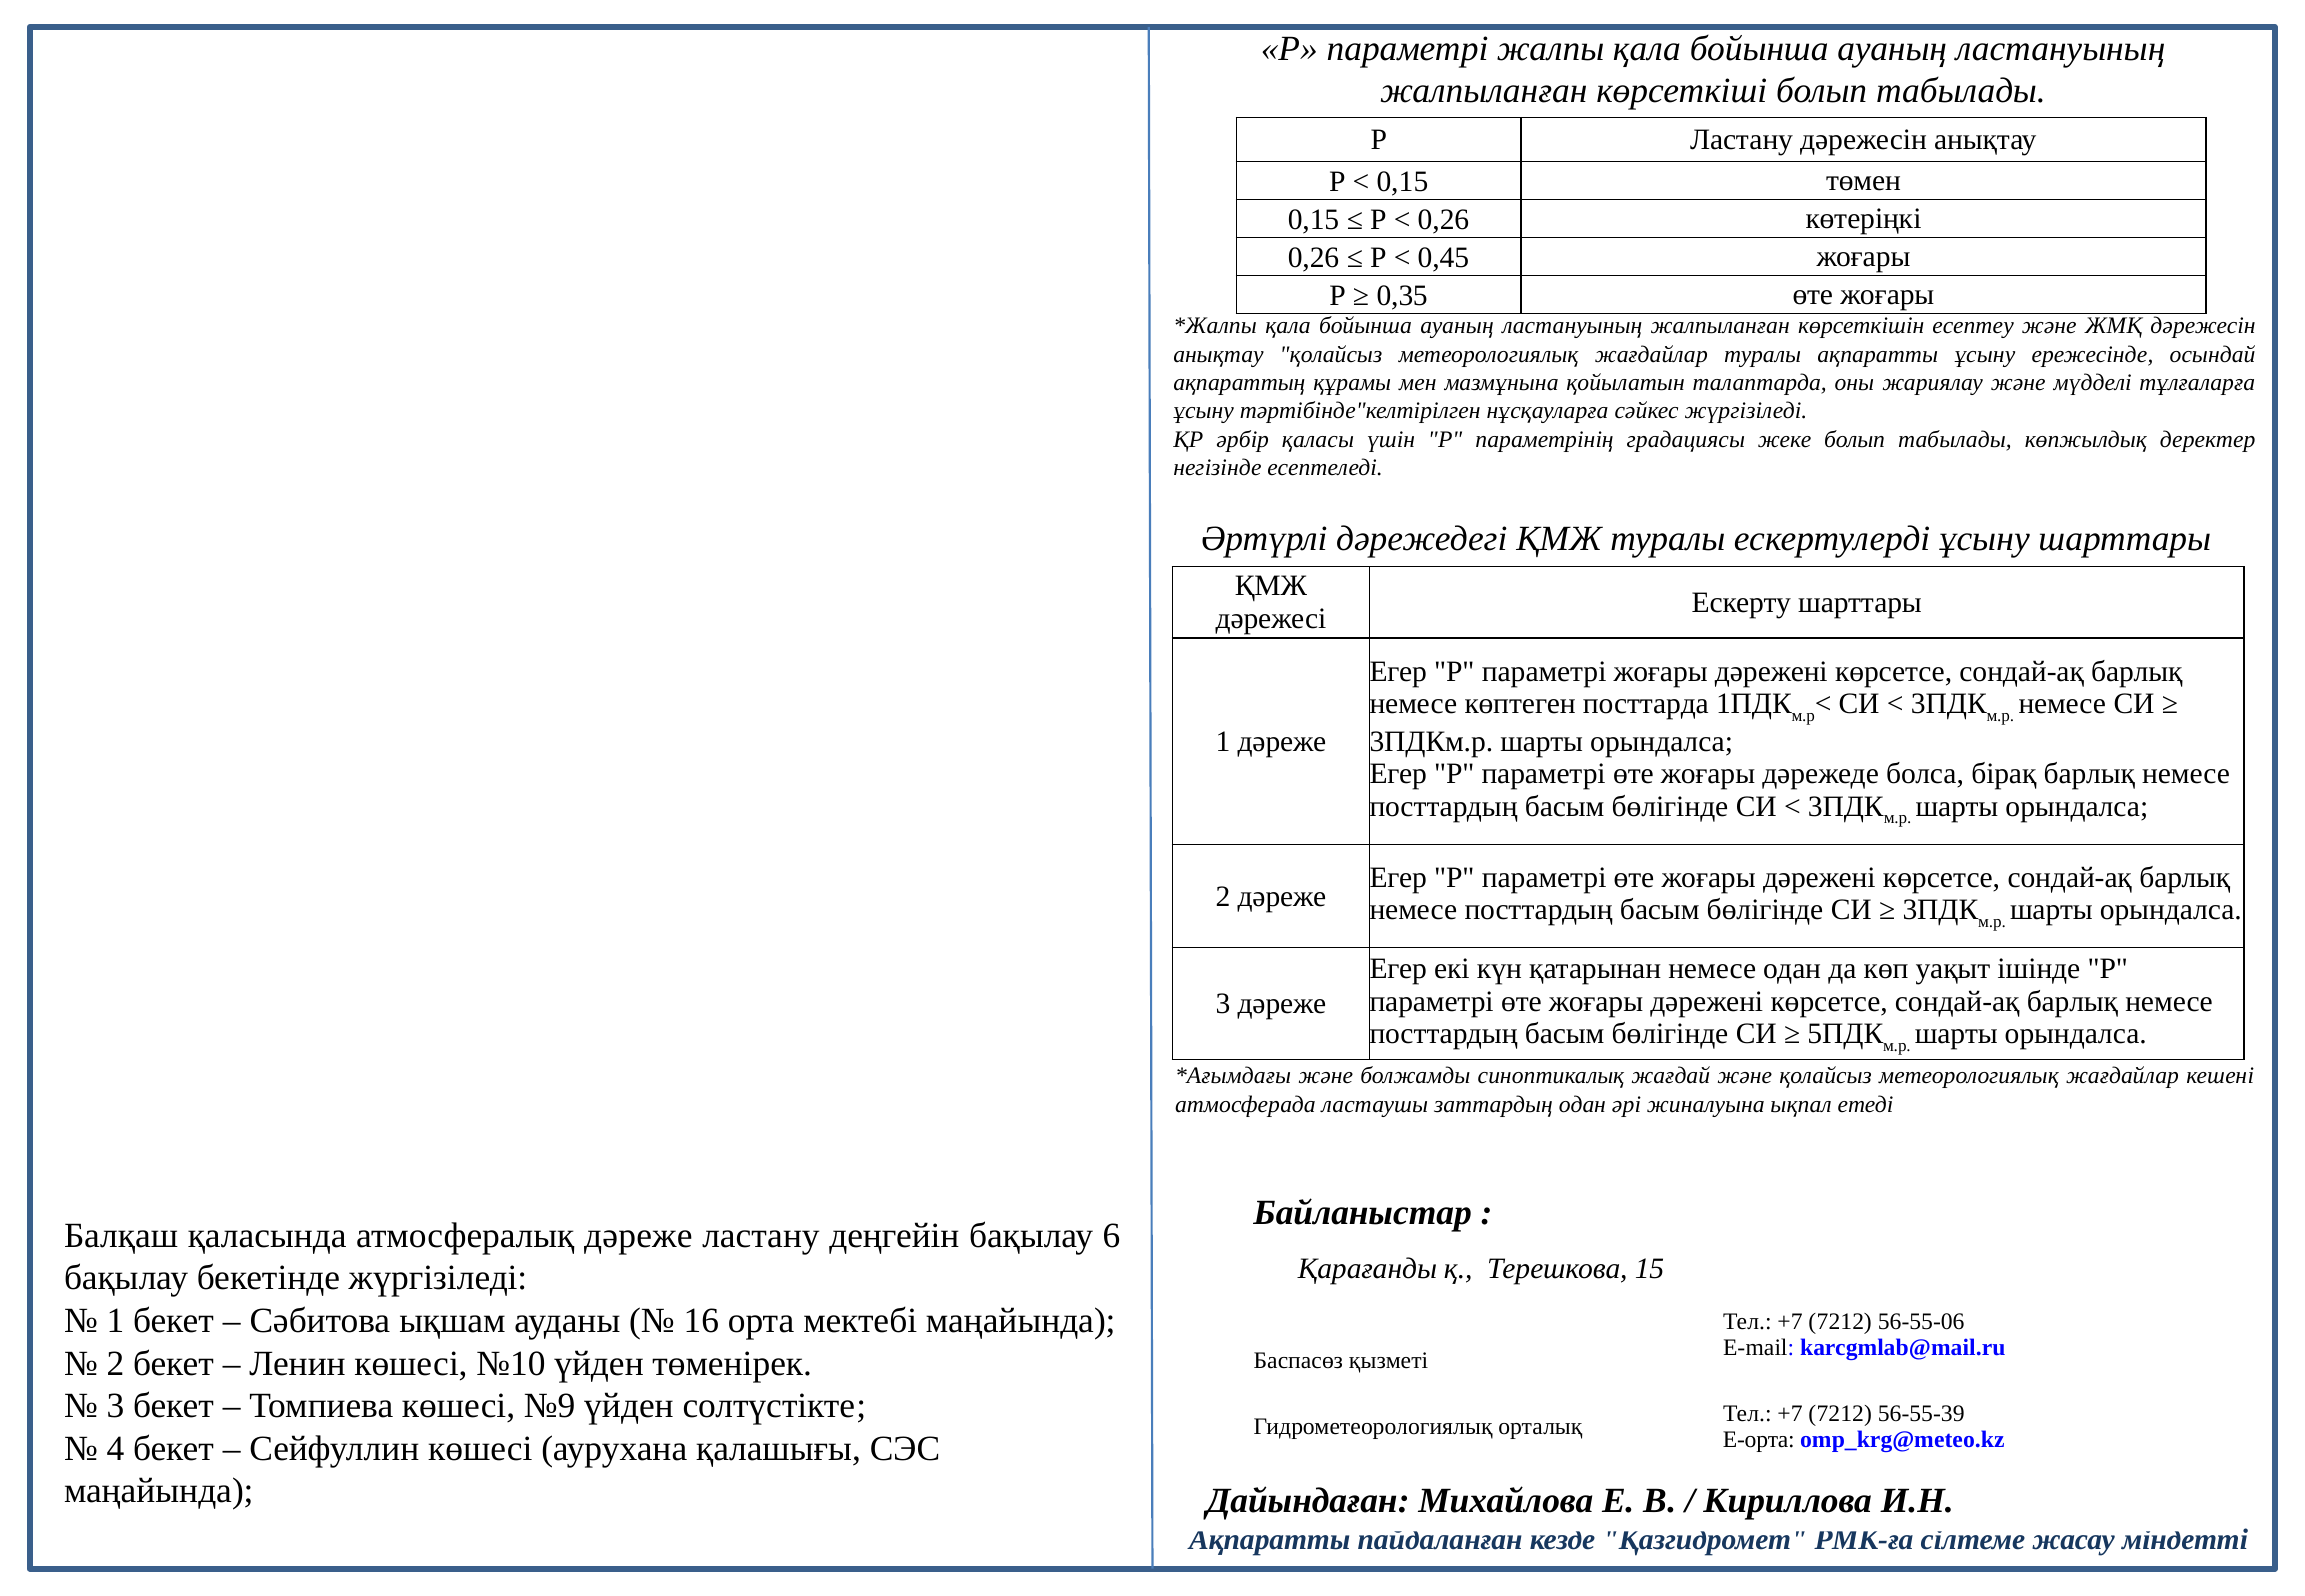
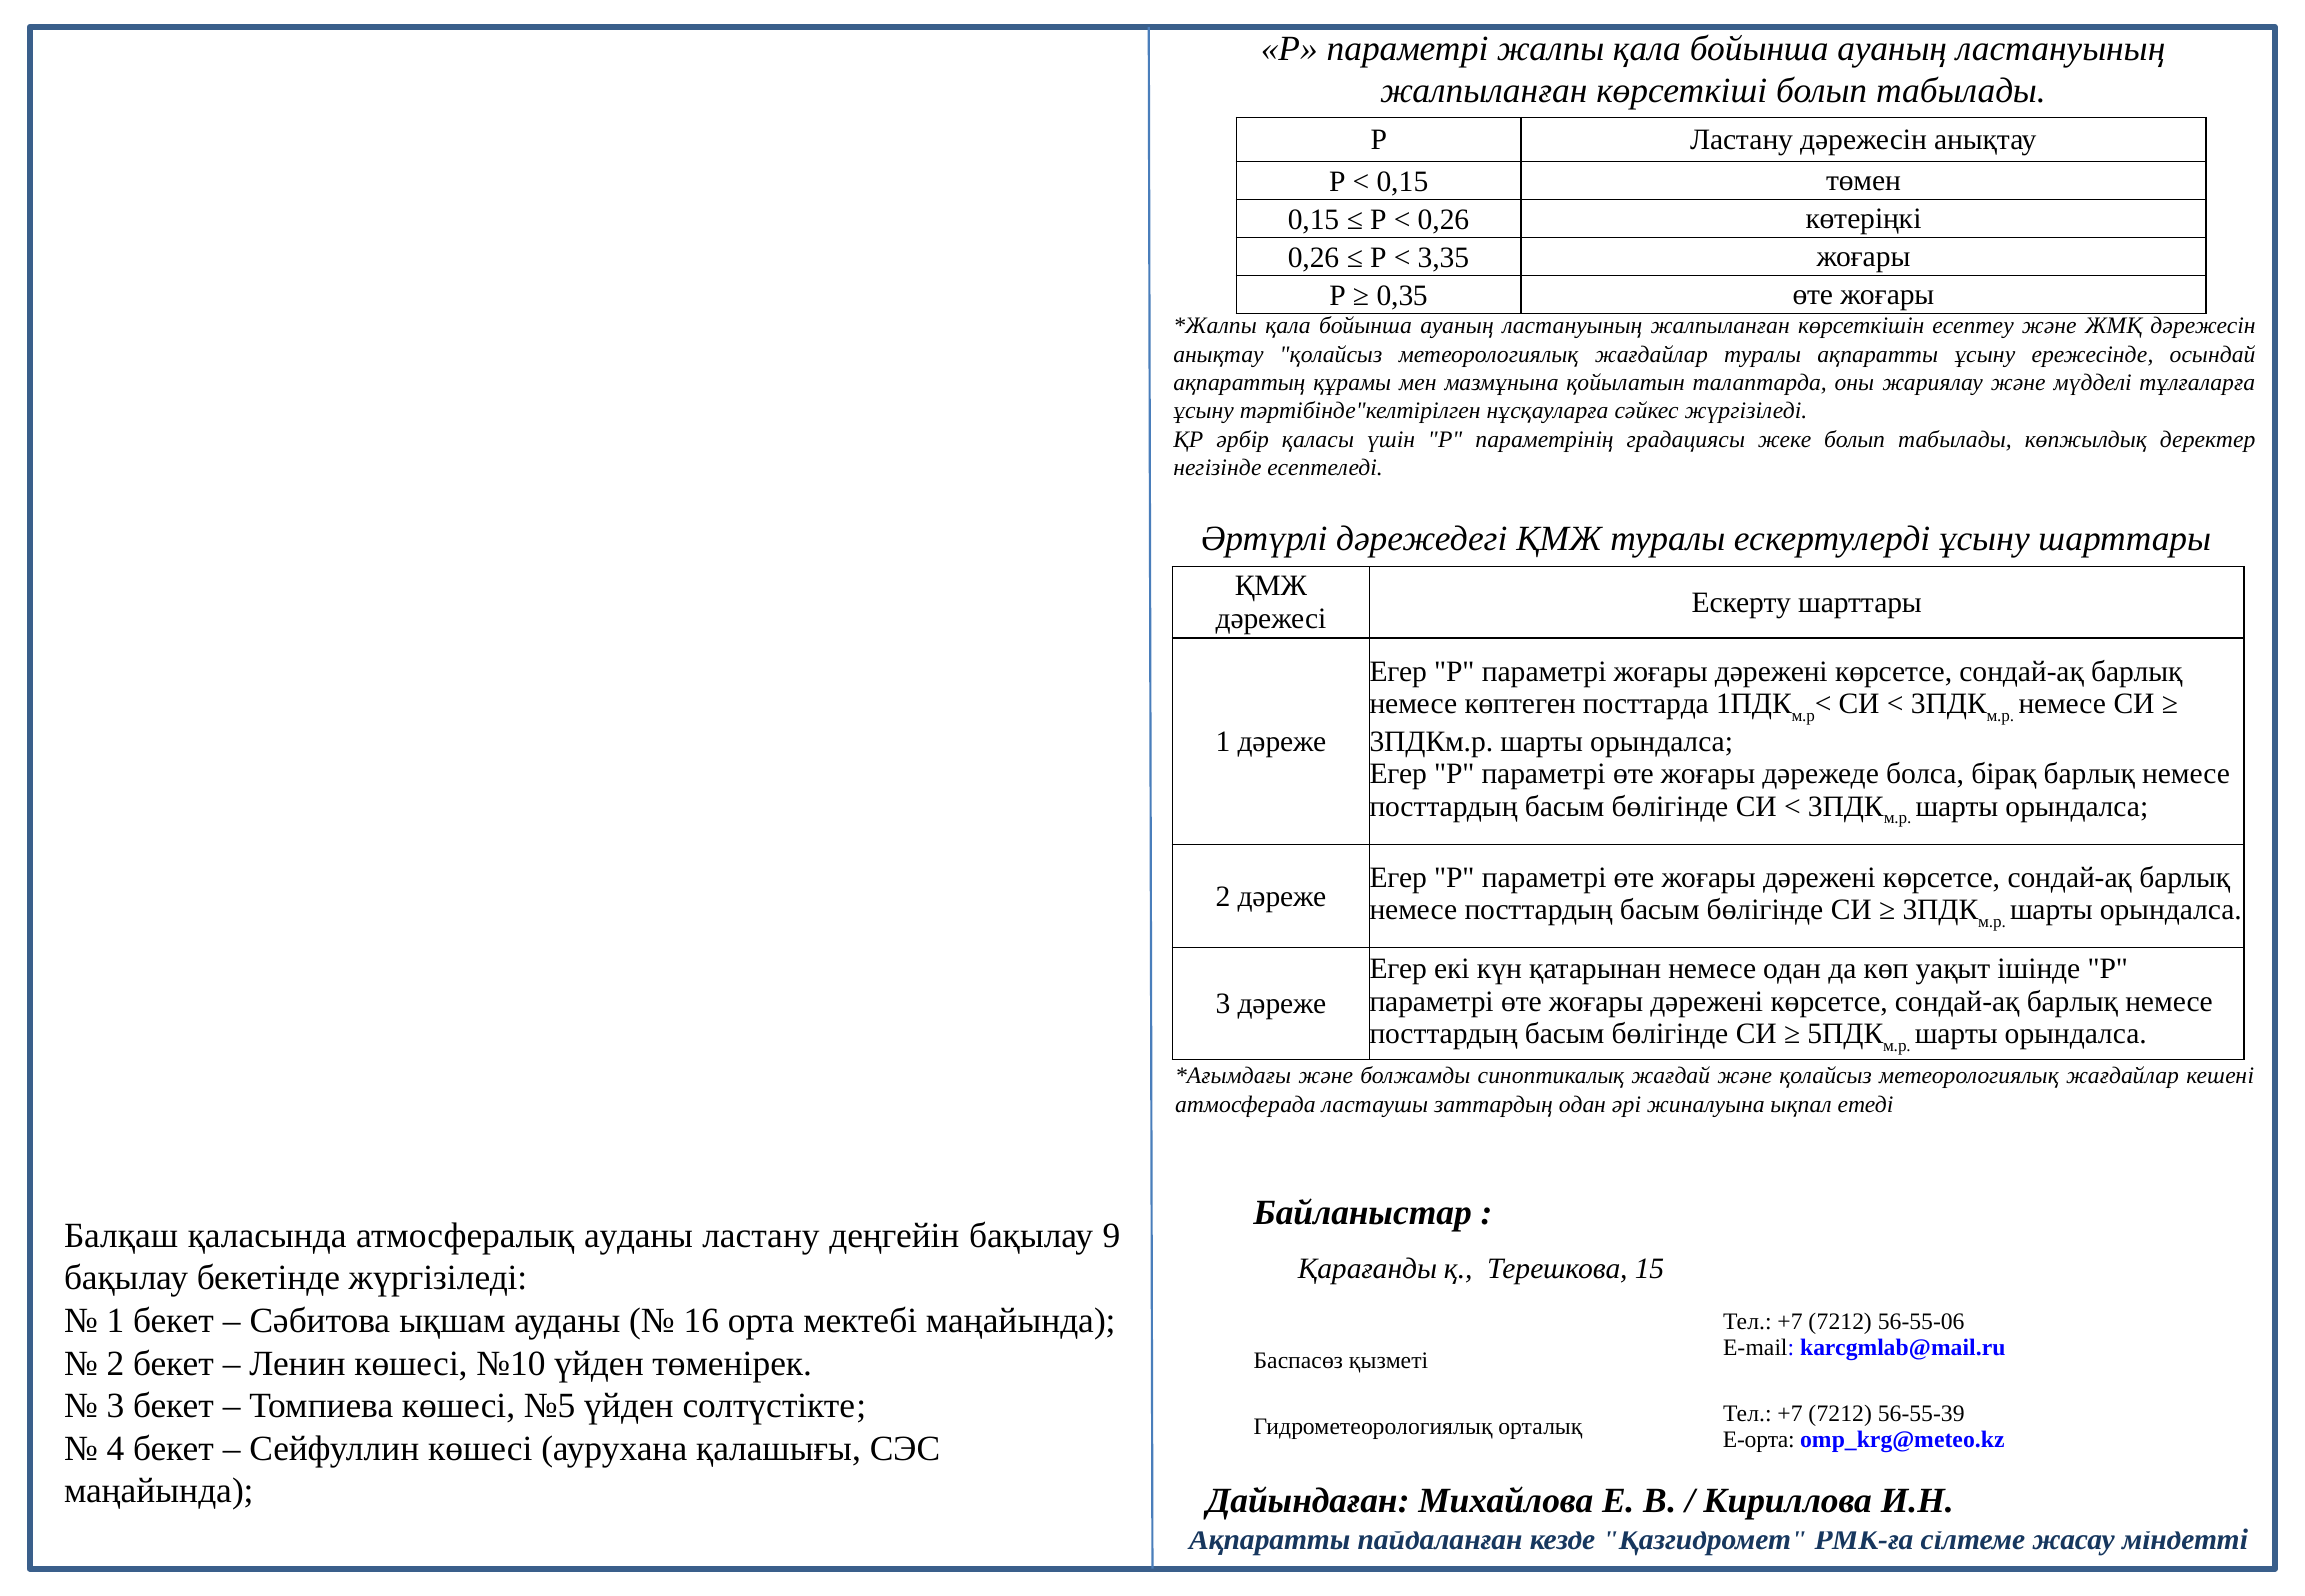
0,45: 0,45 -> 3,35 (1443, 258)
атмосфералық дәреже: дәреже -> ауданы (639, 1236)
6: 6 -> 9 (1111, 1236)
№9: №9 -> №5 (550, 1406)
